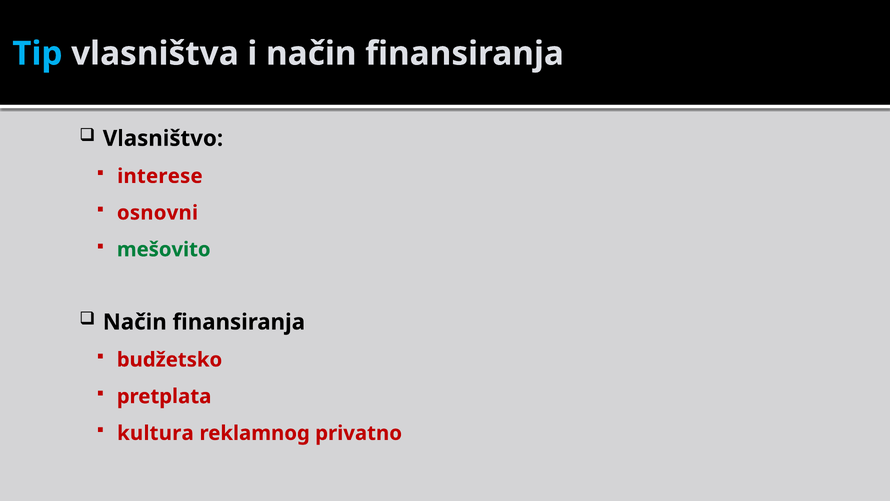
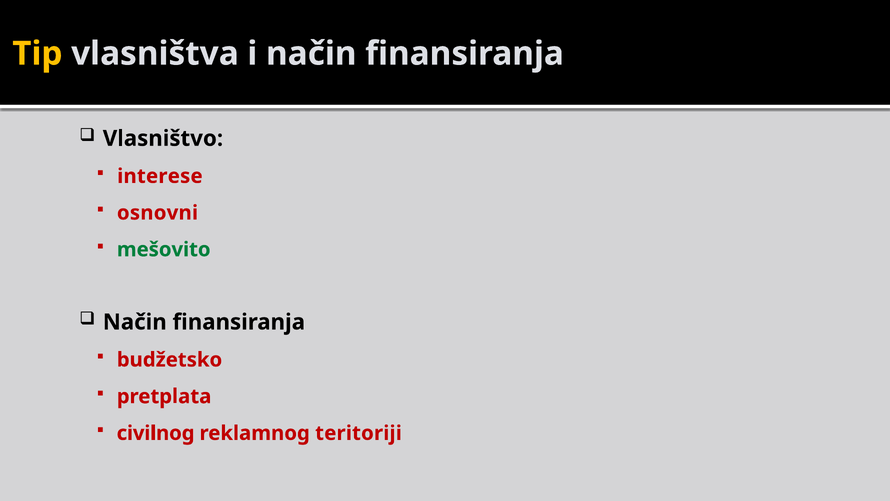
Tip colour: light blue -> yellow (37, 54)
kultura: kultura -> civilnog (156, 433)
privatno: privatno -> teritoriji (359, 433)
